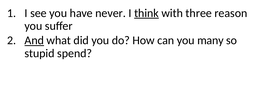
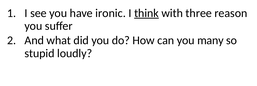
never: never -> ironic (111, 13)
And underline: present -> none (34, 40)
spend: spend -> loudly (75, 53)
